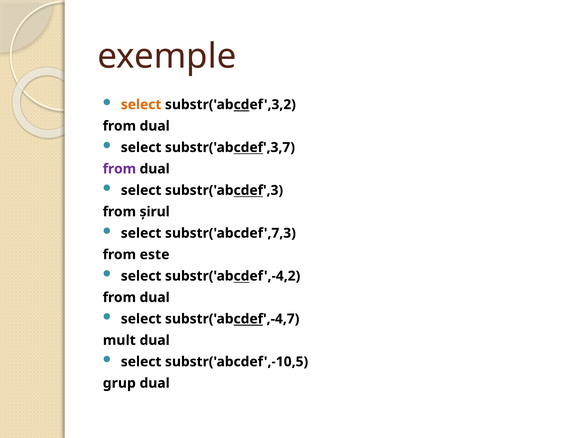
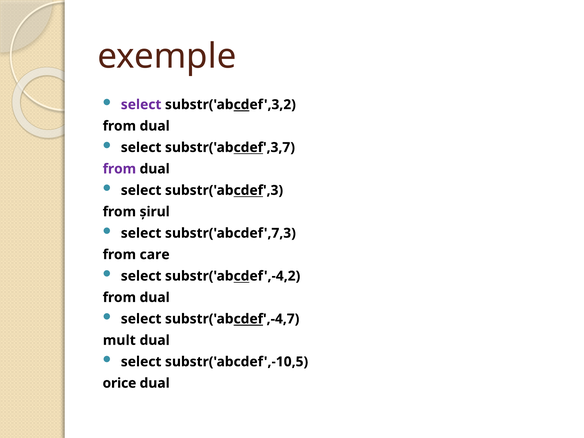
select colour: orange -> purple (141, 105)
este: este -> care (155, 255)
grup: grup -> orice (119, 383)
